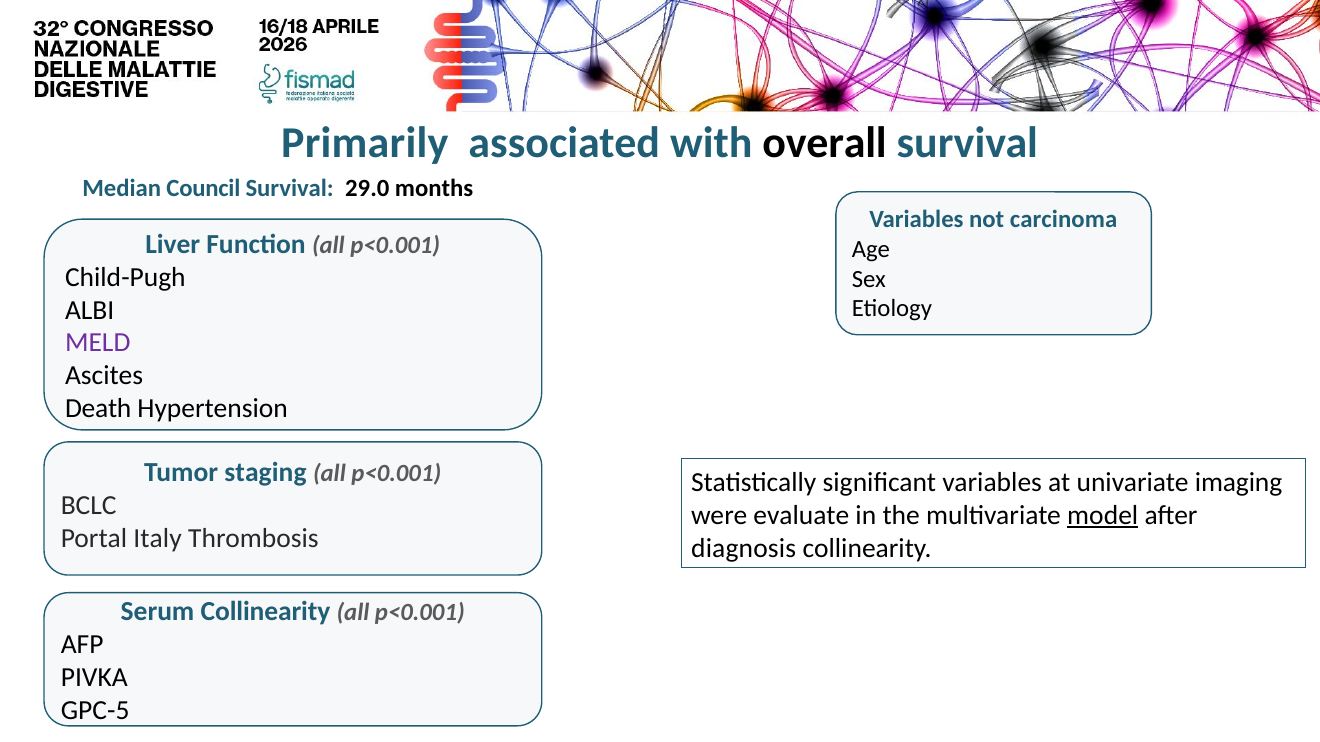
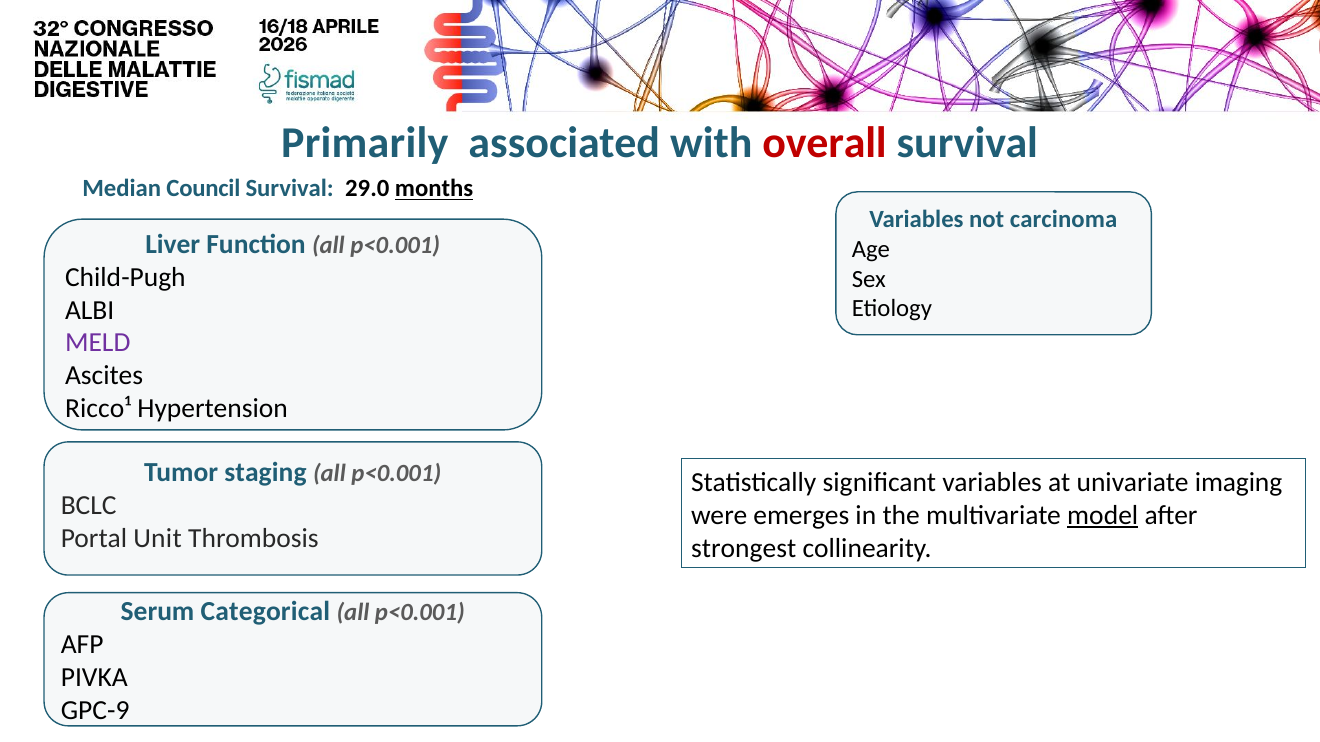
overall colour: black -> red (825, 143)
months underline: none -> present (434, 189)
Death: Death -> Ricco¹ (98, 409)
evaluate: evaluate -> emerges (801, 515)
Italy: Italy -> Unit (157, 539)
diagnosis: diagnosis -> strongest (744, 548)
Serum Collinearity: Collinearity -> Categorical (265, 612)
GPC-5: GPC-5 -> GPC-9 (95, 711)
